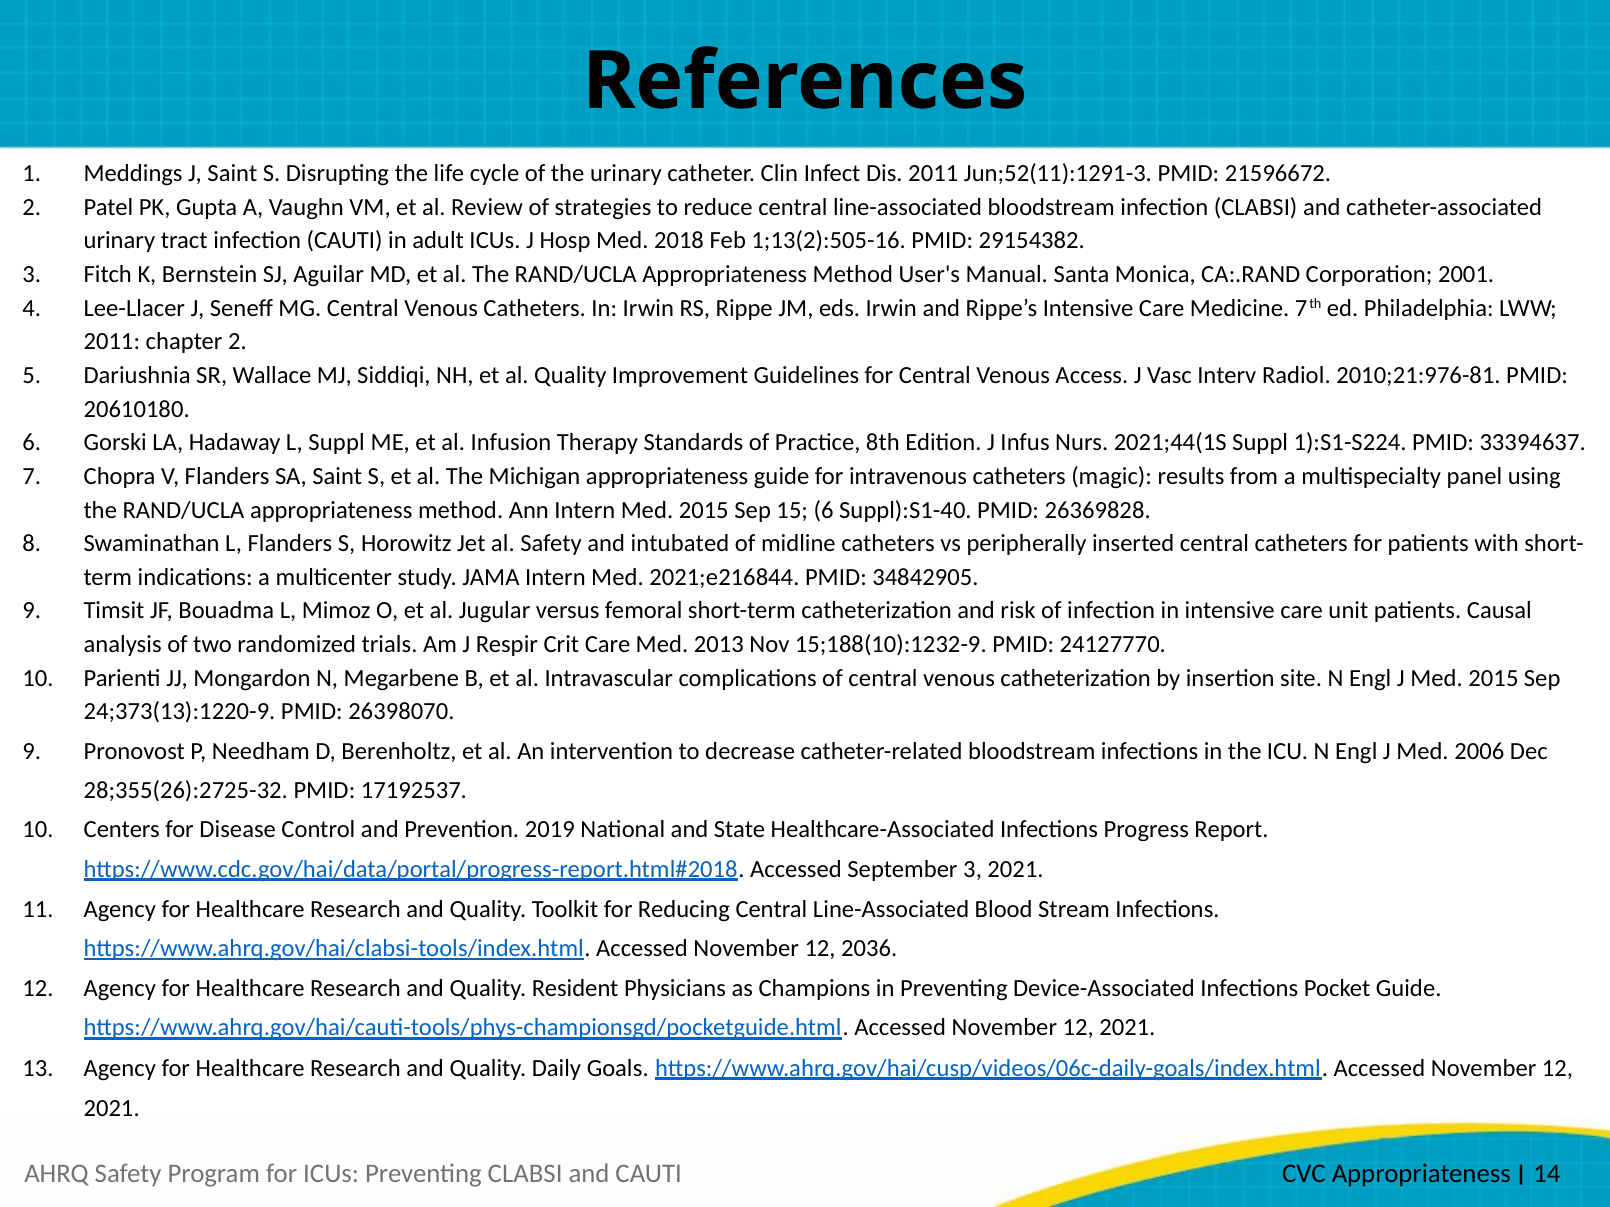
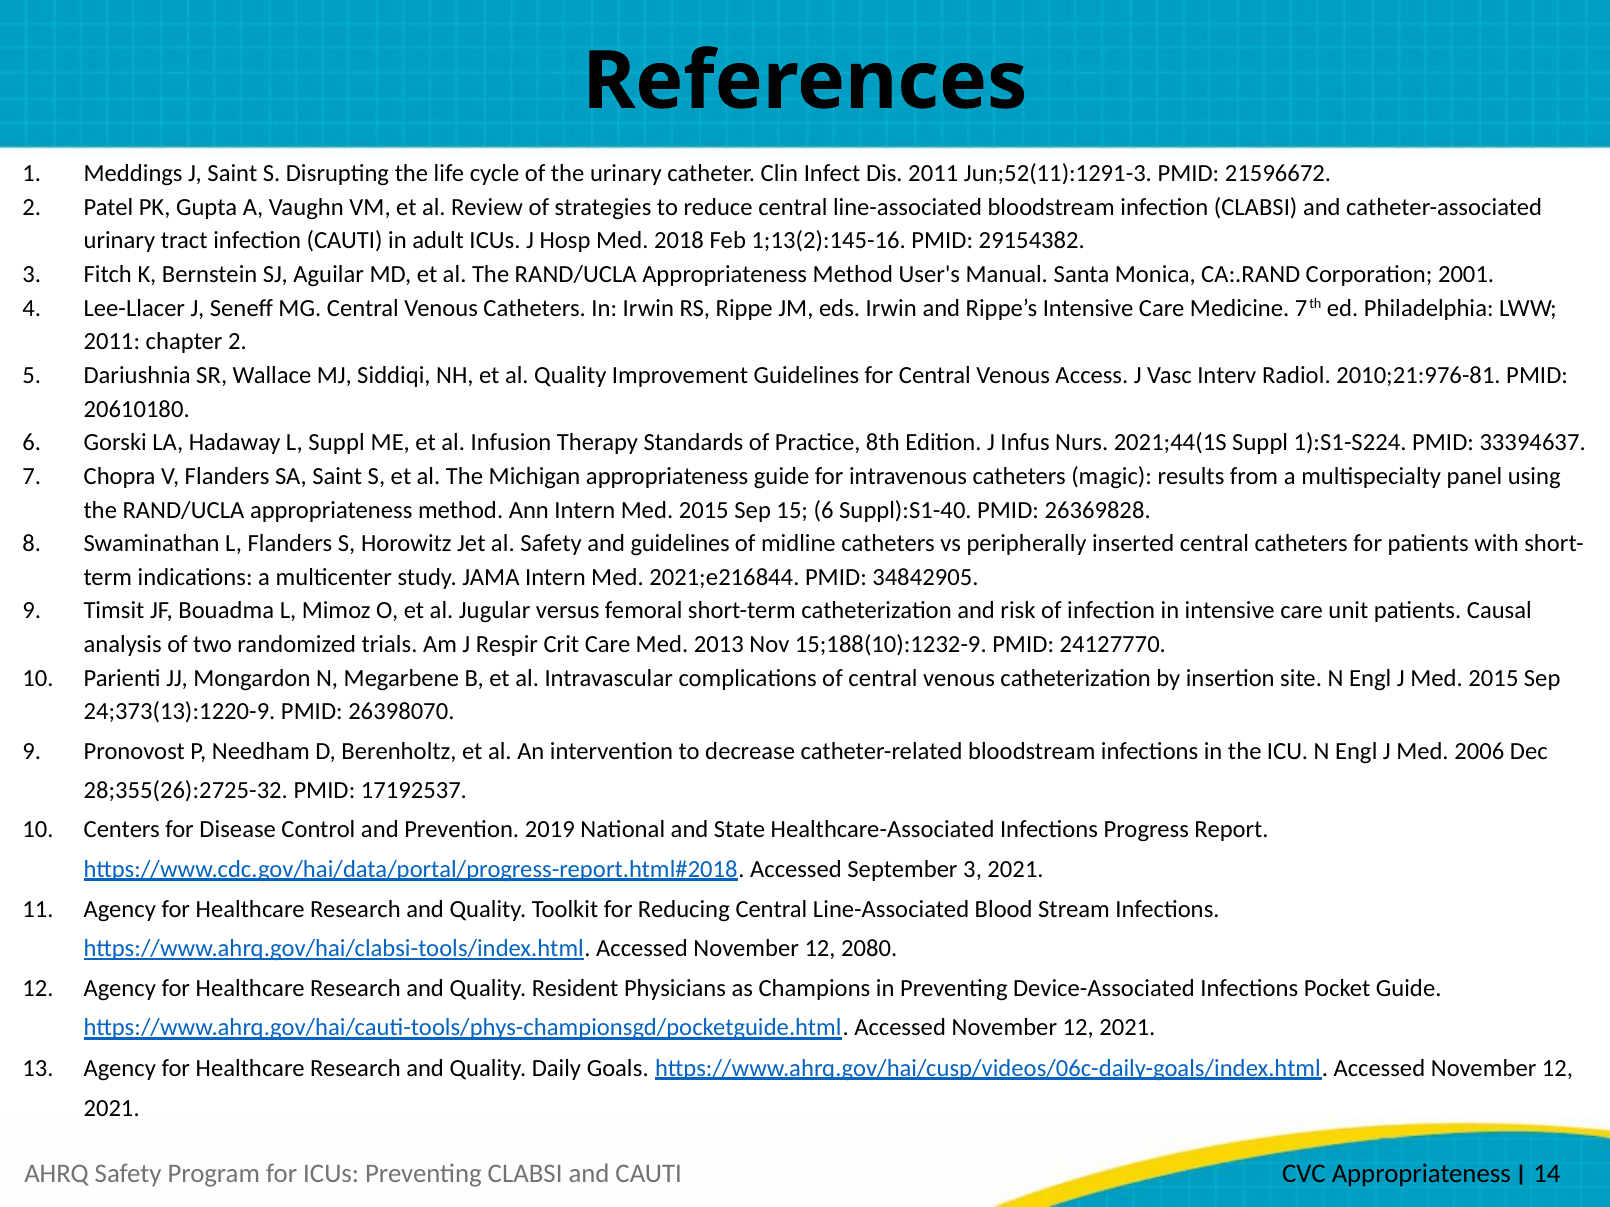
1;13(2):505-16: 1;13(2):505-16 -> 1;13(2):145-16 (829, 241)
and intubated: intubated -> guidelines (680, 544)
2036: 2036 -> 2080 (869, 949)
